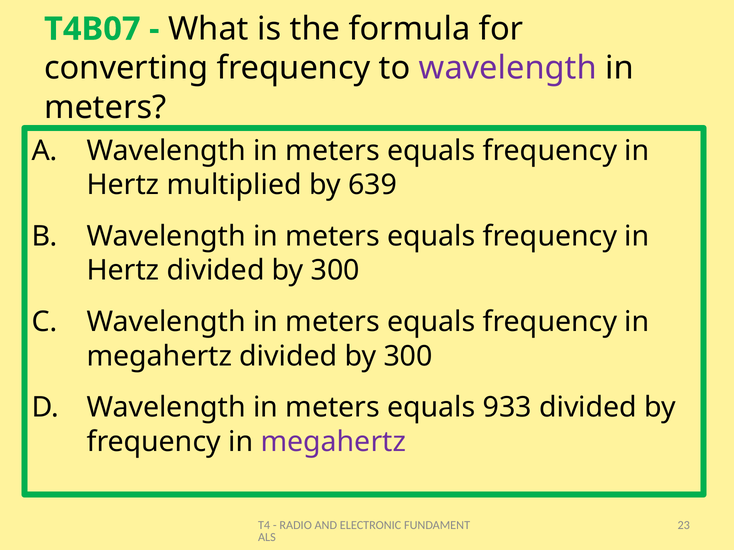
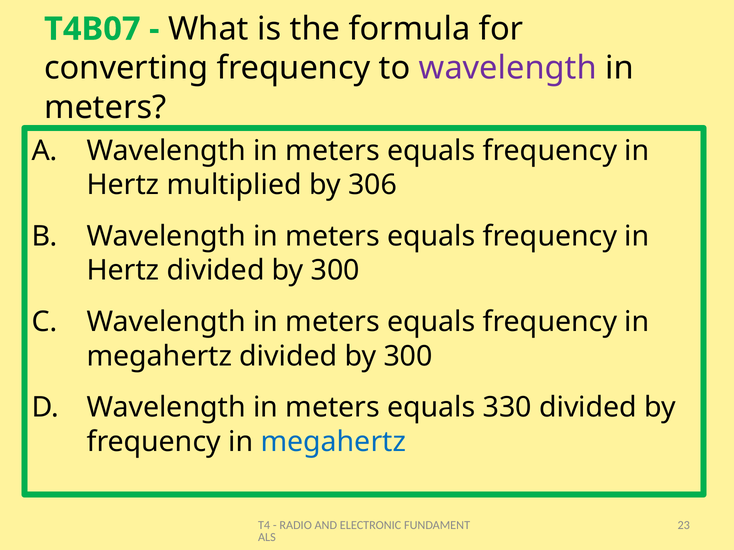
639: 639 -> 306 (373, 185)
933: 933 -> 330 (507, 408)
megahertz colour: purple -> blue (333, 442)
